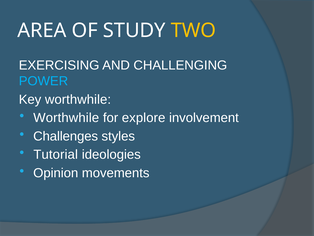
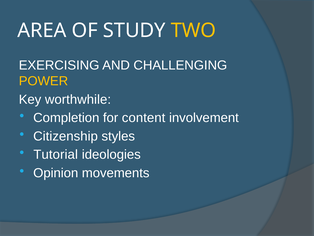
POWER colour: light blue -> yellow (43, 81)
Worthwhile: Worthwhile -> Completion (66, 118)
explore: explore -> content (144, 118)
Challenges: Challenges -> Citizenship (66, 136)
